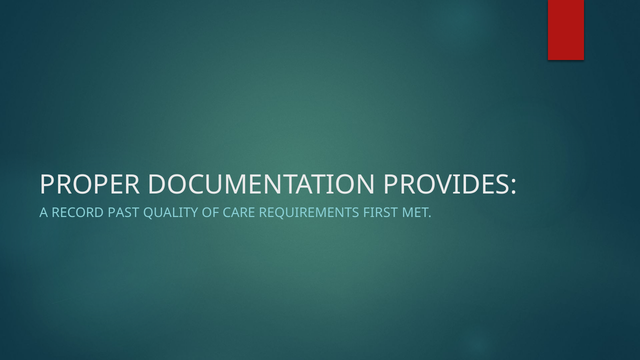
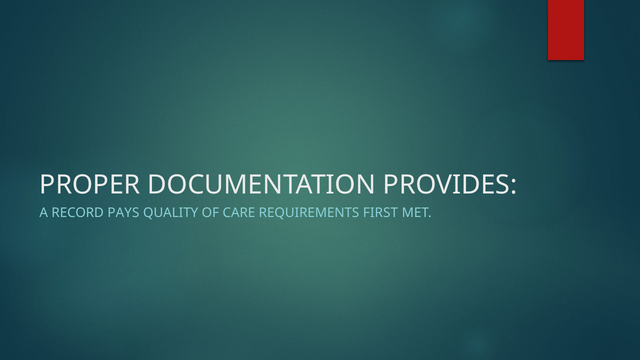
PAST: PAST -> PAYS (123, 213)
